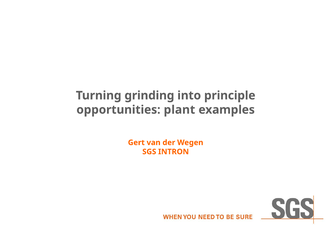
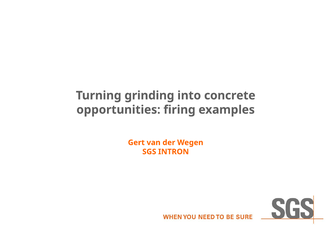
principle: principle -> concrete (230, 95)
plant: plant -> firing (179, 109)
